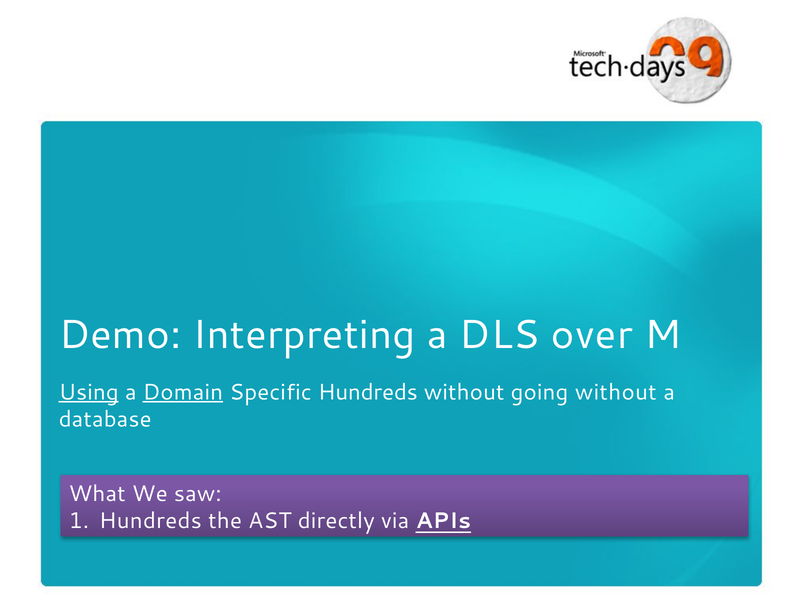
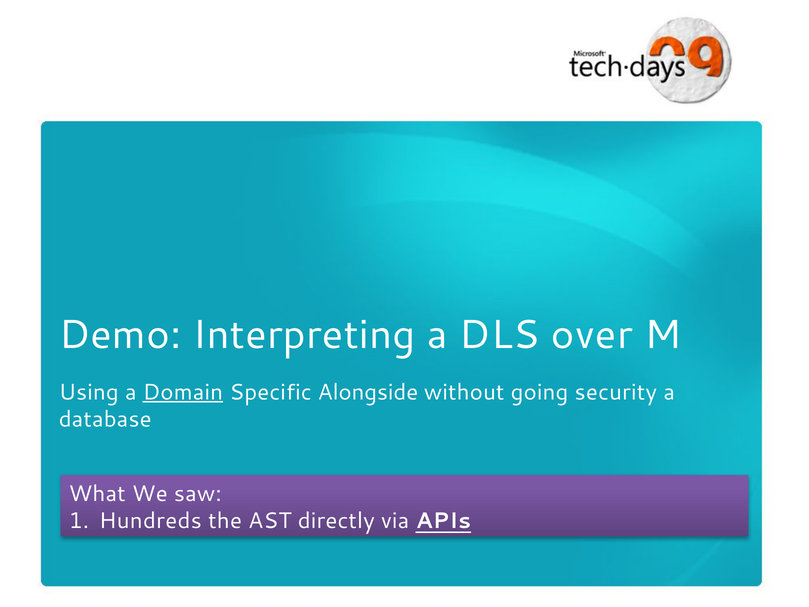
Using underline: present -> none (89, 392)
Specific Hundreds: Hundreds -> Alongside (368, 392)
going without: without -> security (616, 392)
